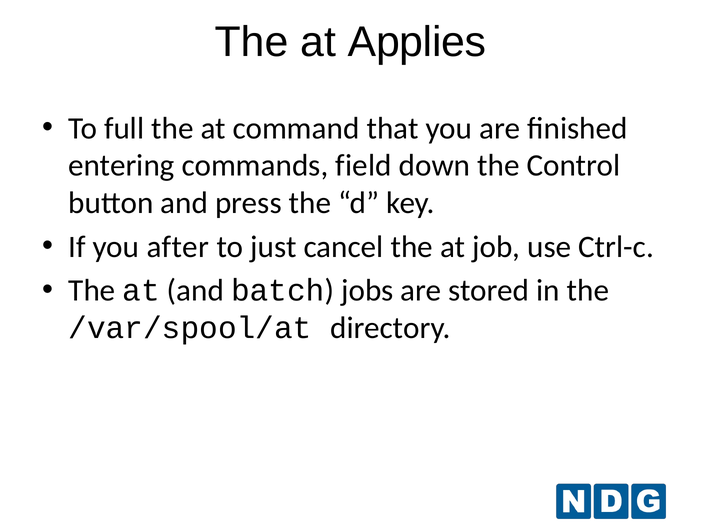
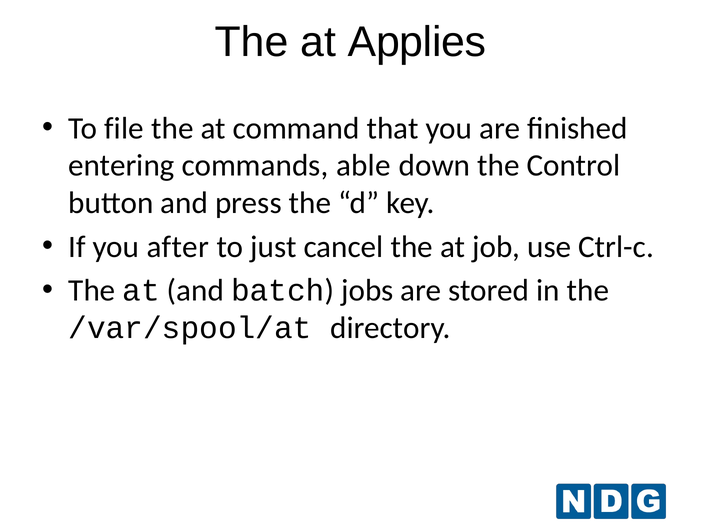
full: full -> file (124, 128)
field: field -> able (363, 166)
